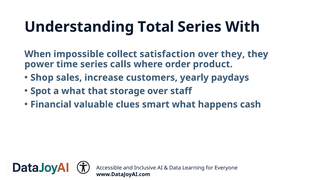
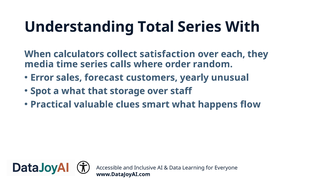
impossible: impossible -> calculators (79, 54)
over they: they -> each (233, 54)
power: power -> media (39, 64)
product: product -> random (213, 64)
Shop: Shop -> Error (42, 78)
increase: increase -> forecast (104, 78)
paydays: paydays -> unusual (230, 78)
Financial: Financial -> Practical (51, 104)
cash: cash -> flow (250, 104)
